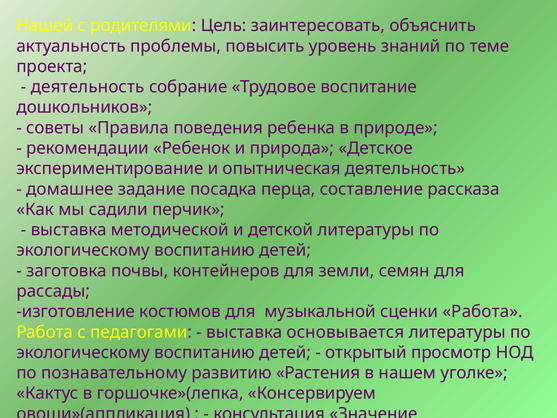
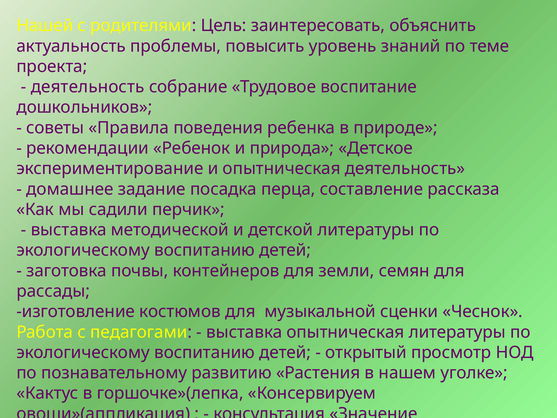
сценки Работа: Работа -> Чеснок (483, 311)
выставка основывается: основывается -> опытническая (345, 332)
